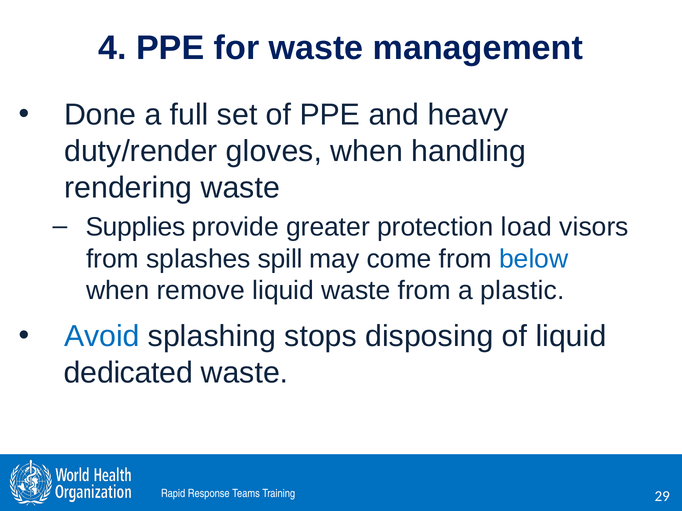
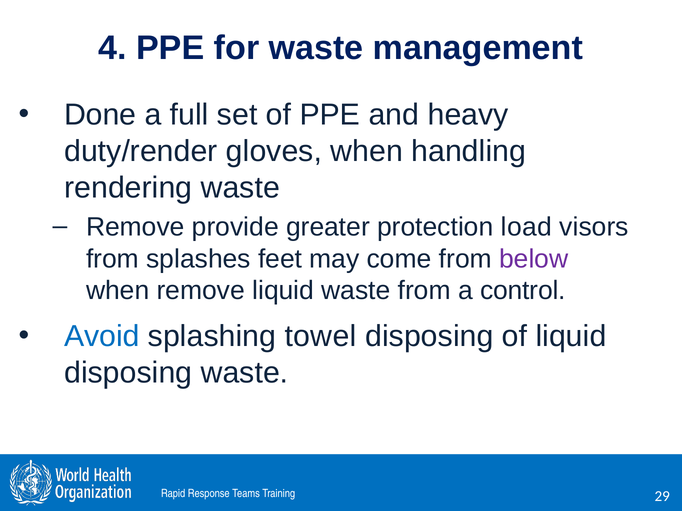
Supplies: Supplies -> Remove (135, 227)
spill: spill -> feet (280, 259)
below colour: blue -> purple (534, 259)
plastic: plastic -> control (523, 291)
stops: stops -> towel (321, 337)
dedicated: dedicated -> disposing (128, 373)
